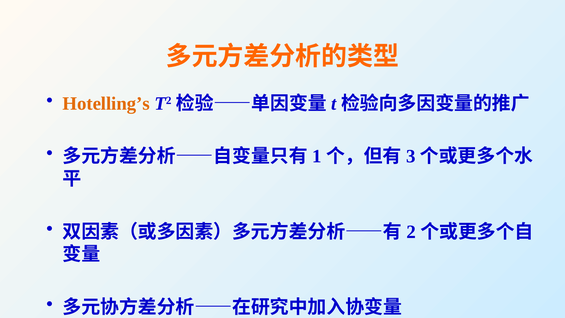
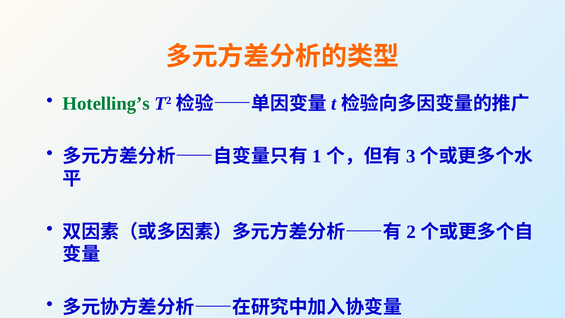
Hotelling’s colour: orange -> green (106, 104)
